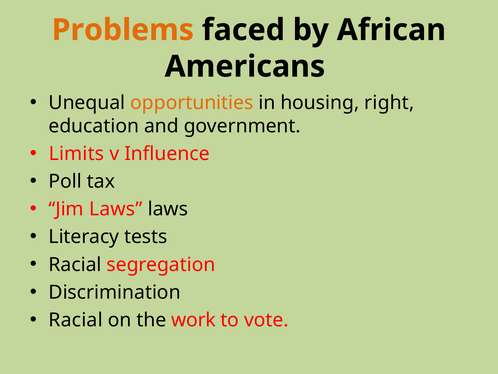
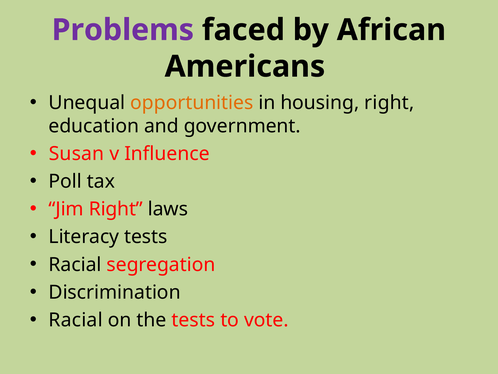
Problems colour: orange -> purple (123, 30)
Limits: Limits -> Susan (76, 154)
Jim Laws: Laws -> Right (116, 209)
the work: work -> tests (193, 320)
